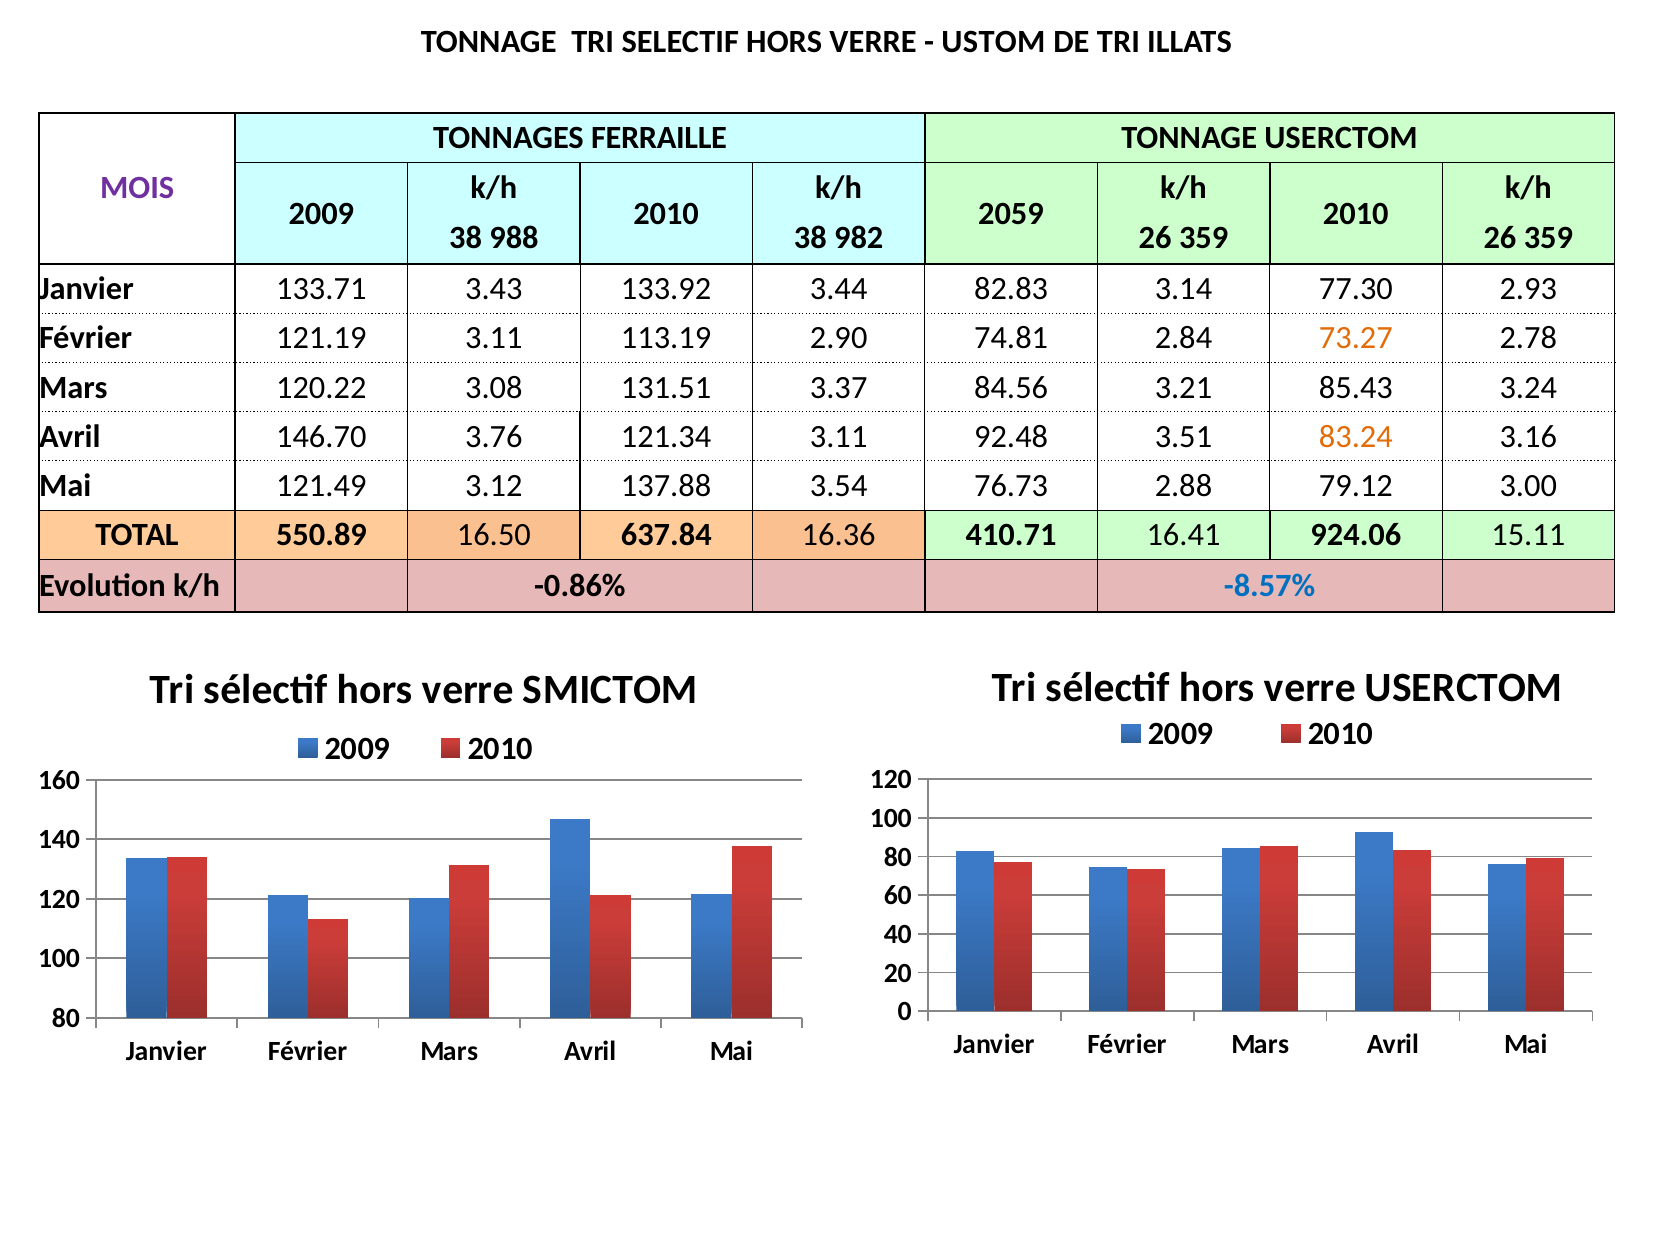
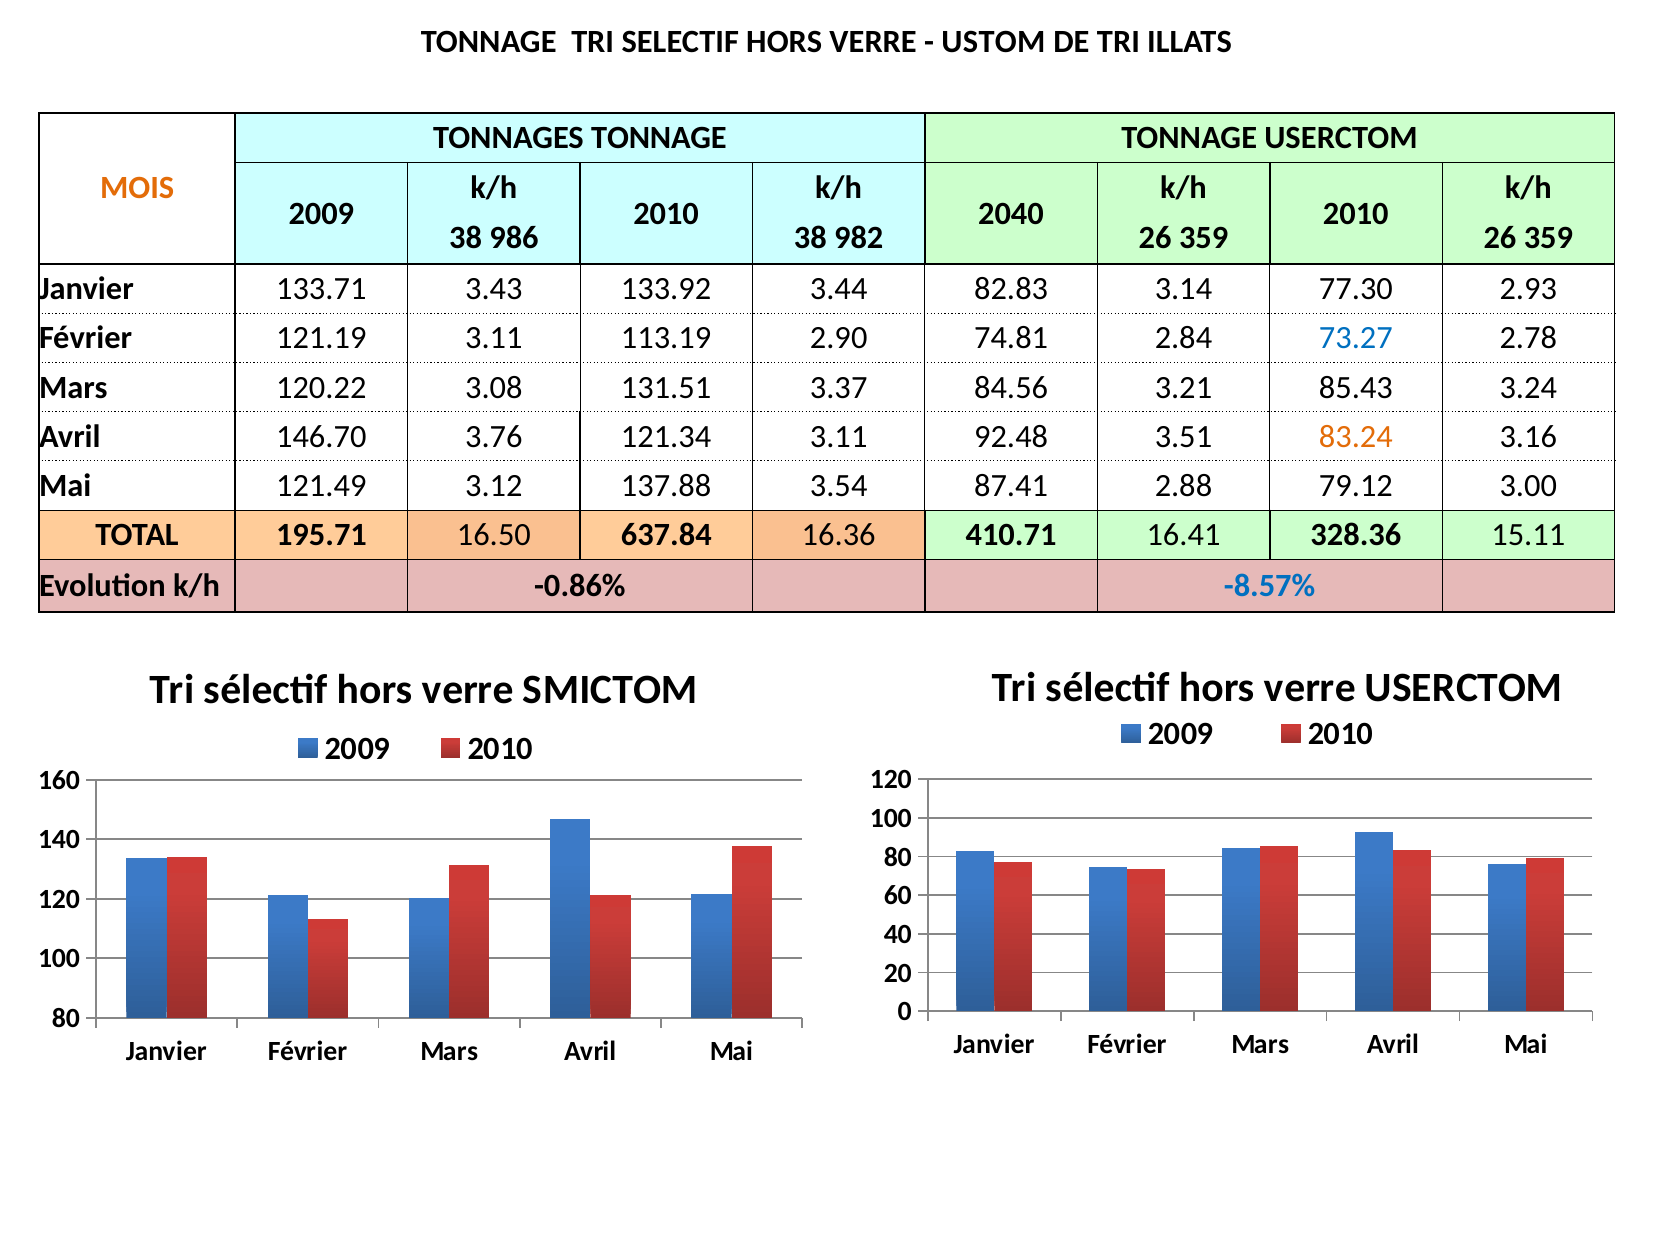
TONNAGES FERRAILLE: FERRAILLE -> TONNAGE (659, 138)
MOIS colour: purple -> orange (137, 187)
2059: 2059 -> 2040 (1011, 213)
988: 988 -> 986 (514, 238)
73.27 colour: orange -> blue (1356, 338)
76.73: 76.73 -> 87.41 (1011, 486)
550.89: 550.89 -> 195.71 (321, 535)
924.06: 924.06 -> 328.36 (1356, 535)
